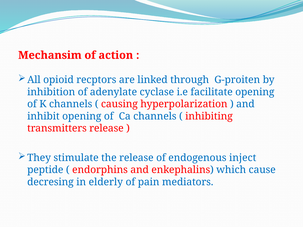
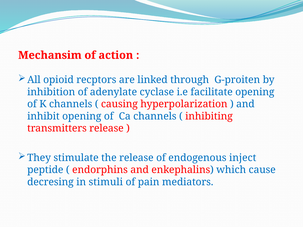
elderly: elderly -> stimuli (106, 182)
